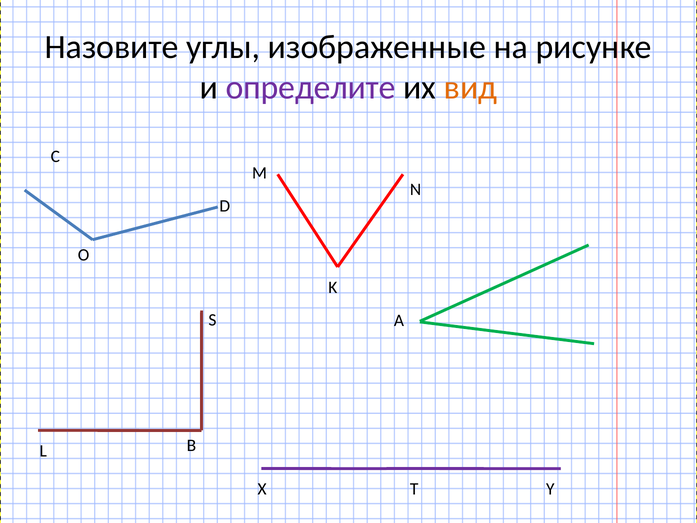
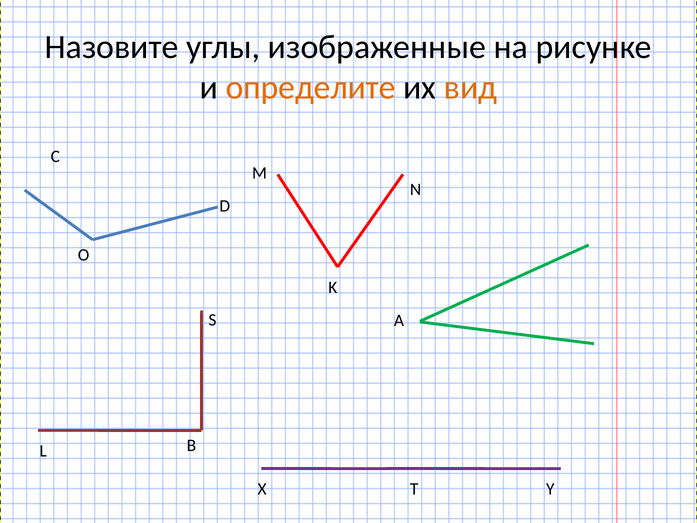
определите colour: purple -> orange (311, 88)
